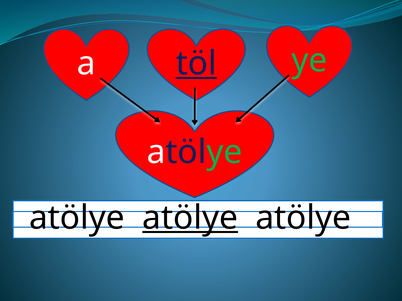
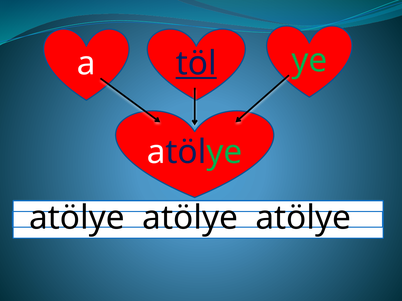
atölye underline: present -> none (190, 218)
